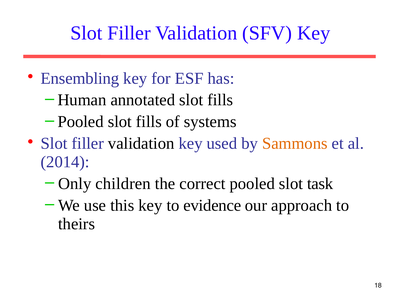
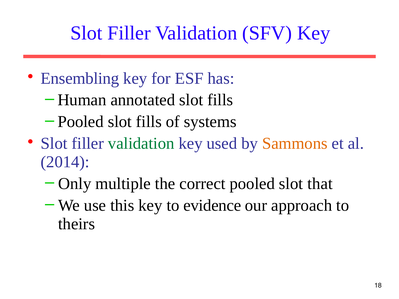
validation colour: black -> green (141, 144)
children: children -> multiple (123, 184)
task: task -> that (320, 184)
